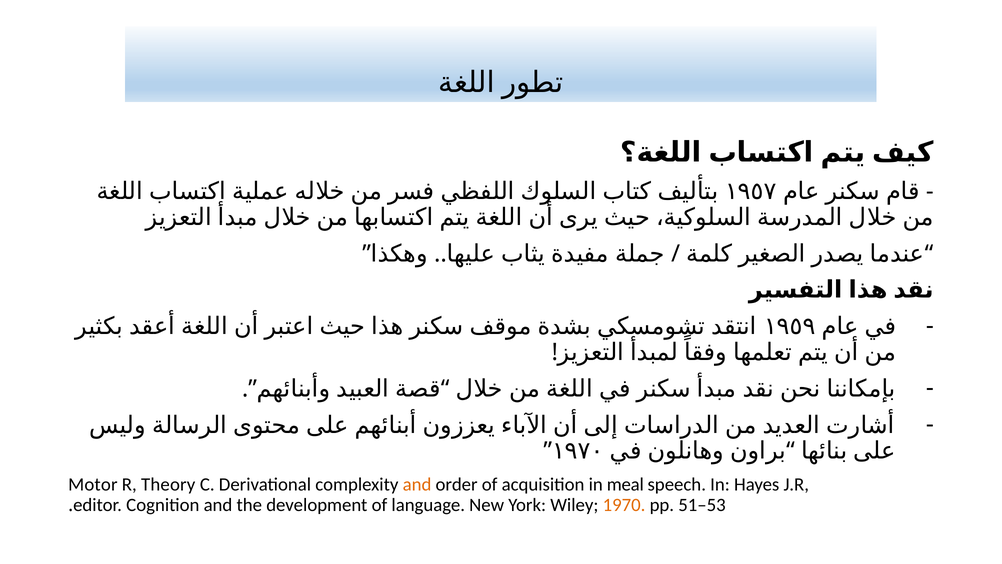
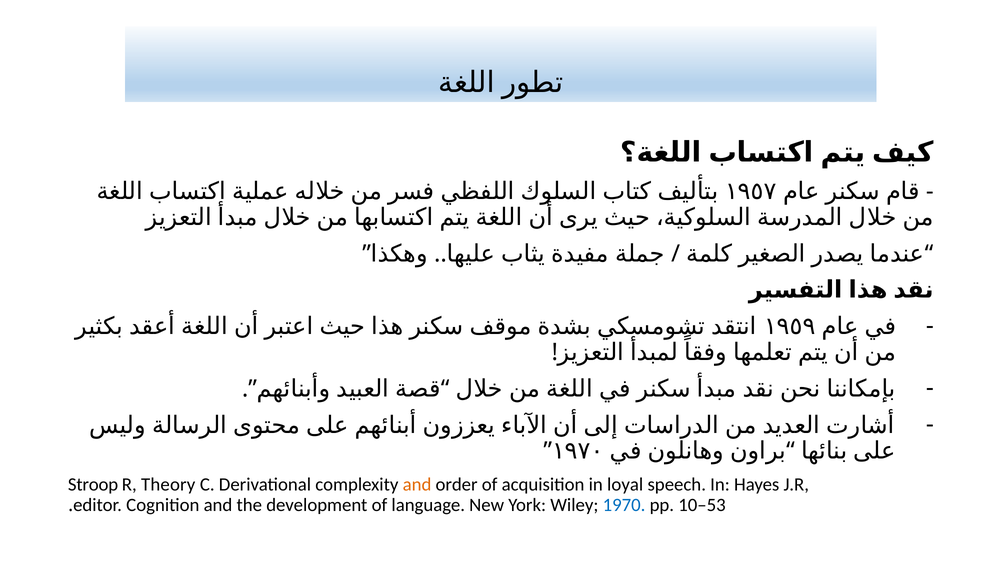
Motor: Motor -> Stroop (93, 484)
meal: meal -> loyal (625, 484)
1970 colour: orange -> blue (624, 505)
51–53: 51–53 -> 10–53 (702, 505)
